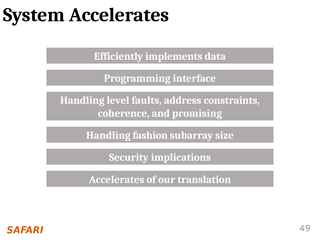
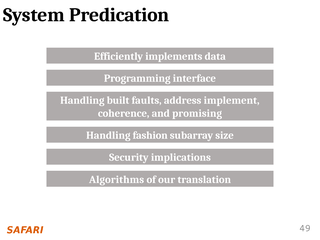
System Accelerates: Accelerates -> Predication (119, 15)
level: level -> built (118, 100)
constraints: constraints -> implement (232, 100)
Accelerates: Accelerates -> Algorithms (117, 179)
